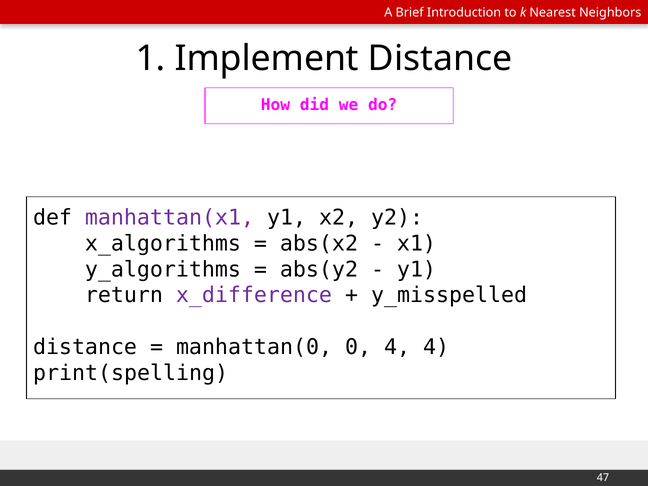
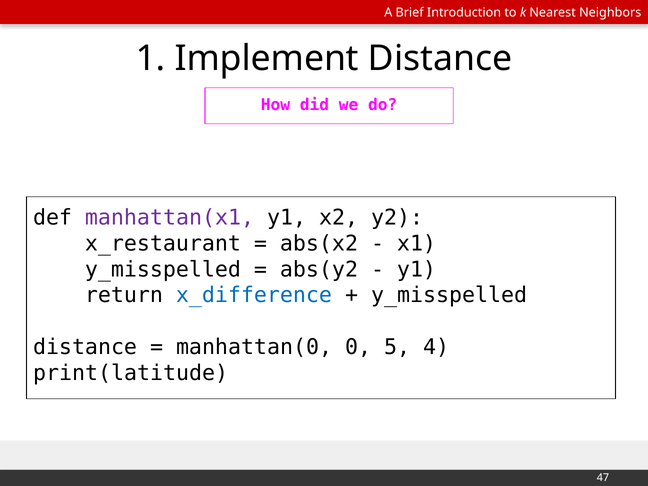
x_algorithms: x_algorithms -> x_restaurant (163, 243)
y_algorithms: y_algorithms -> y_misspelled (163, 269)
x_difference colour: purple -> blue (254, 295)
0 4: 4 -> 5 (397, 347)
print(spelling: print(spelling -> print(latitude (131, 373)
